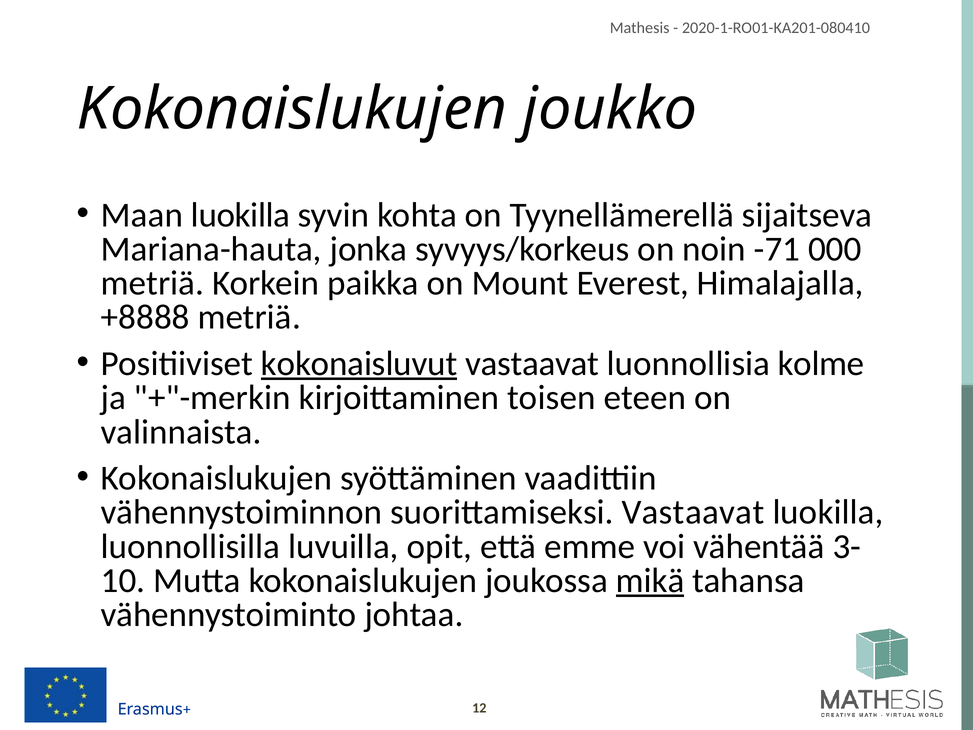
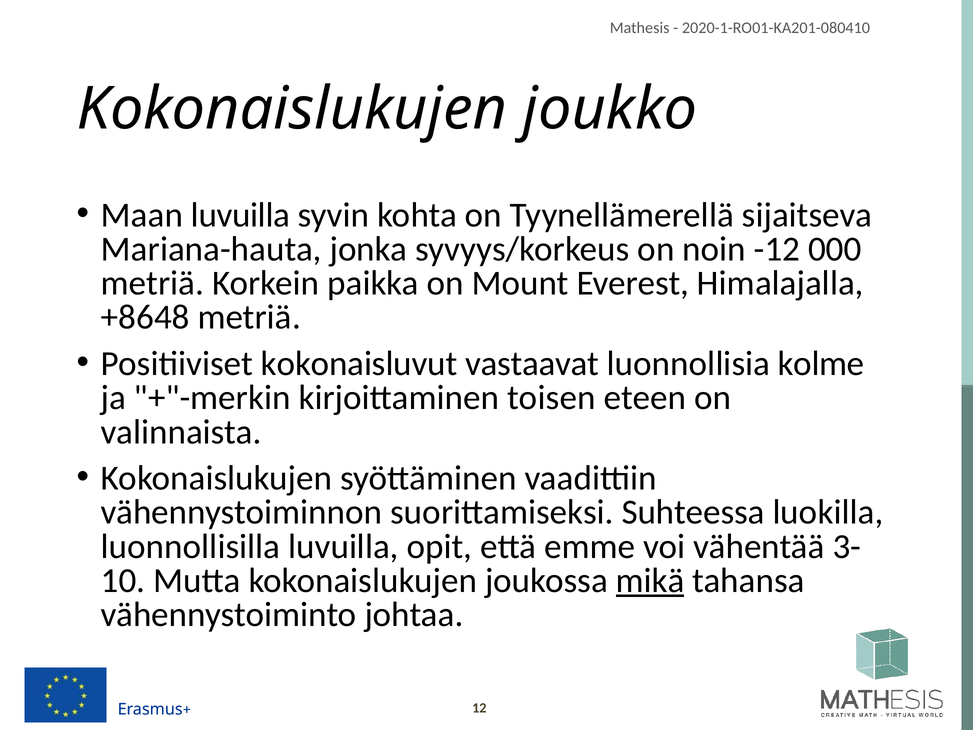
Maan luokilla: luokilla -> luvuilla (241, 215)
-71: -71 -> -12 (777, 249)
+8888: +8888 -> +8648 (145, 317)
kokonaisluvut underline: present -> none (359, 364)
suorittamiseksi Vastaavat: Vastaavat -> Suhteessa (693, 512)
